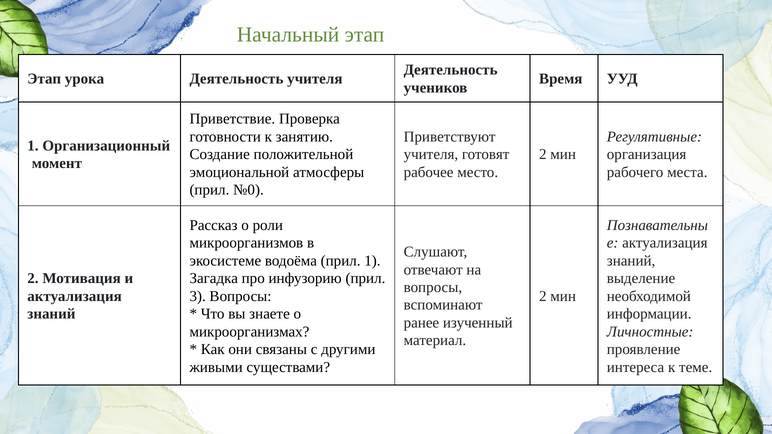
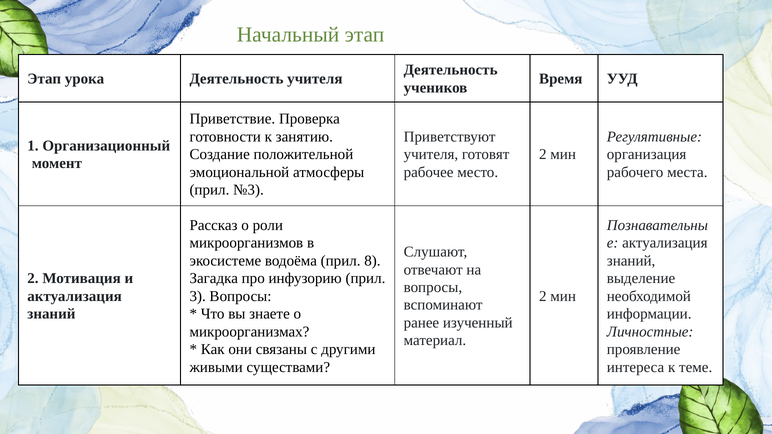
№0: №0 -> №3 (248, 190)
прил 1: 1 -> 8 (372, 261)
